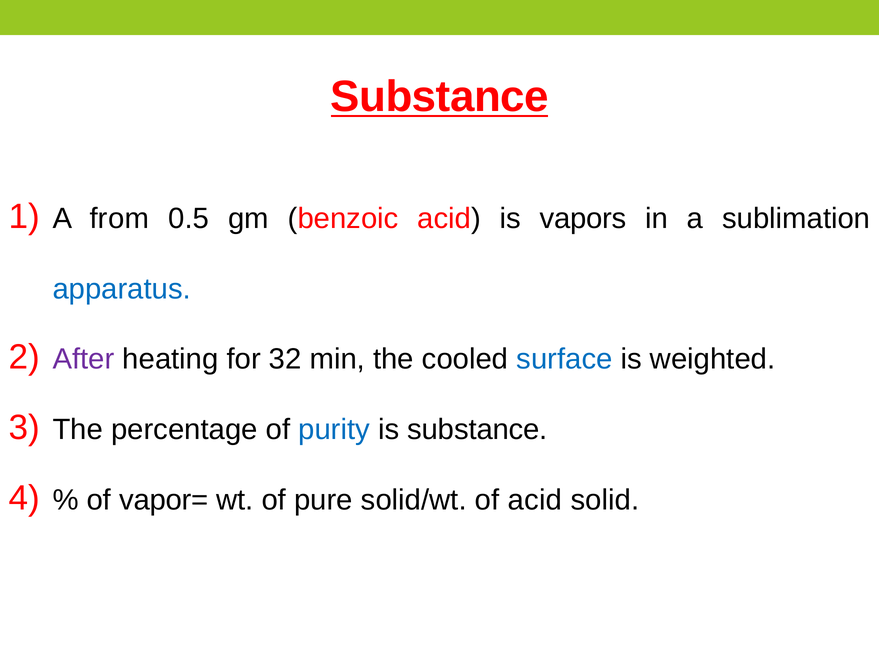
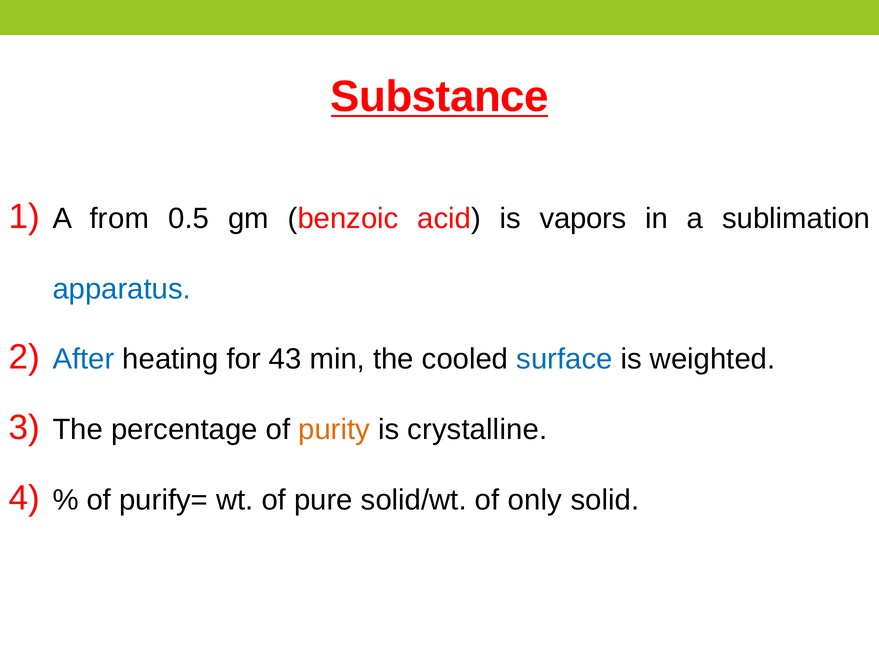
After colour: purple -> blue (83, 359)
32: 32 -> 43 (285, 359)
purity colour: blue -> orange (334, 430)
is substance: substance -> crystalline (477, 430)
vapor=: vapor= -> purify= (164, 500)
of acid: acid -> only (535, 500)
